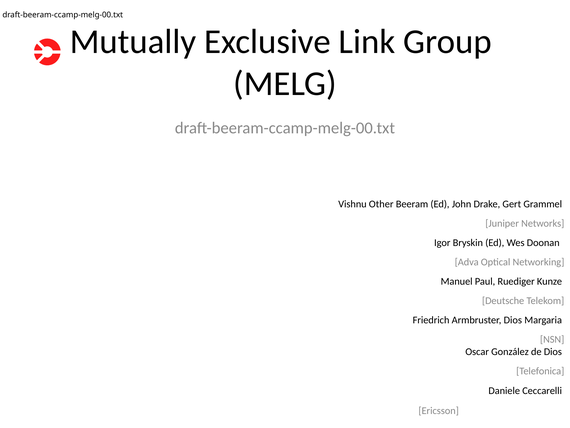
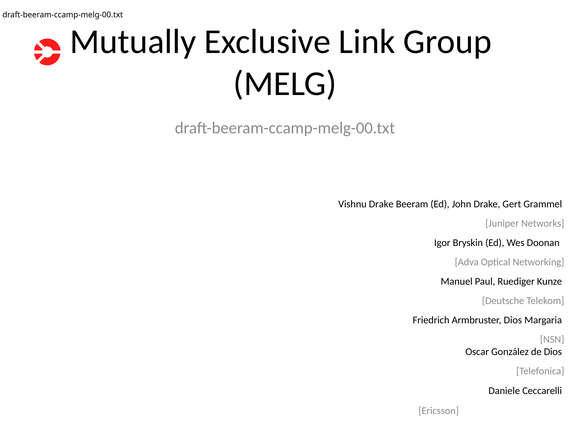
Vishnu Other: Other -> Drake (381, 204)
